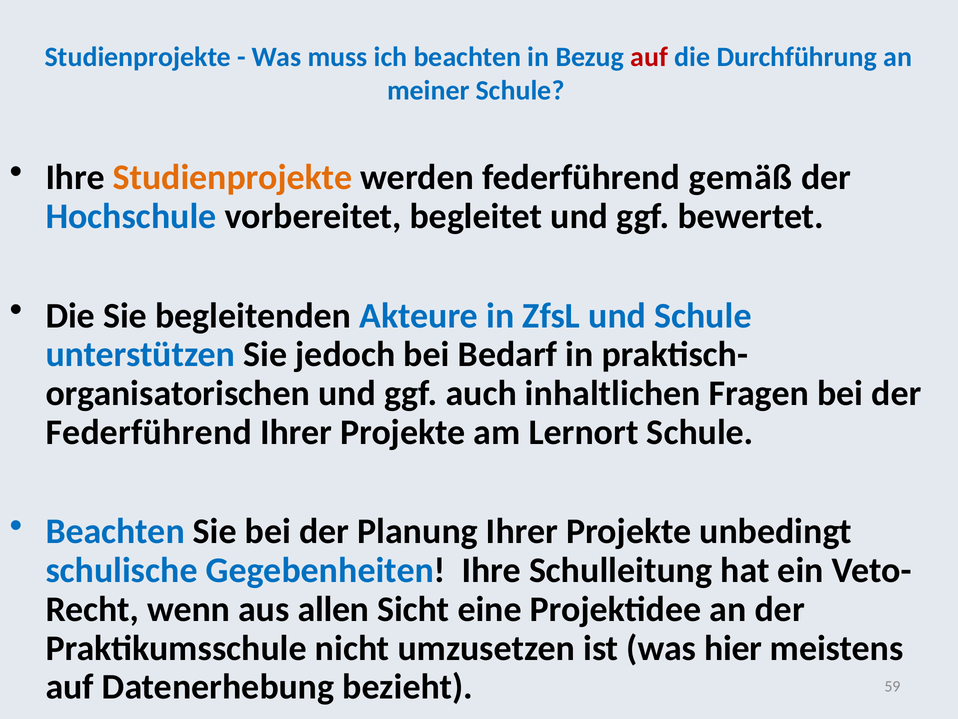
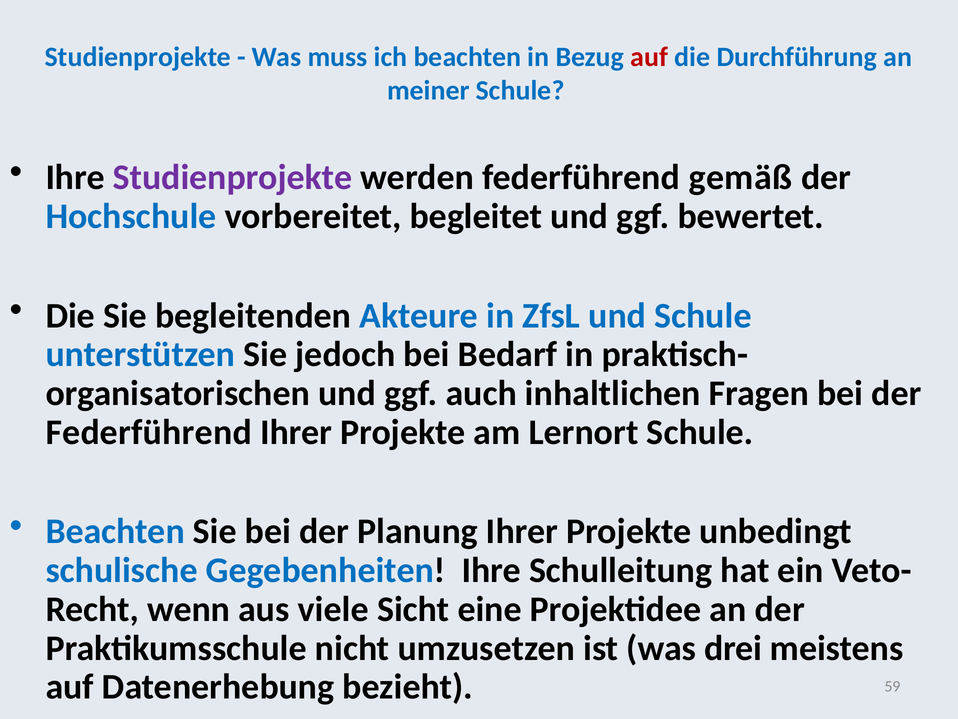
Studienprojekte colour: orange -> purple (233, 177)
allen: allen -> viele (333, 609)
hier: hier -> drei (733, 648)
